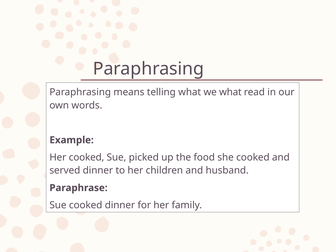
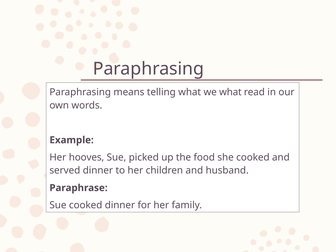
Her cooked: cooked -> hooves (86, 157)
